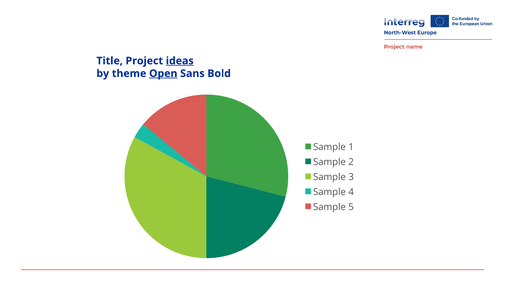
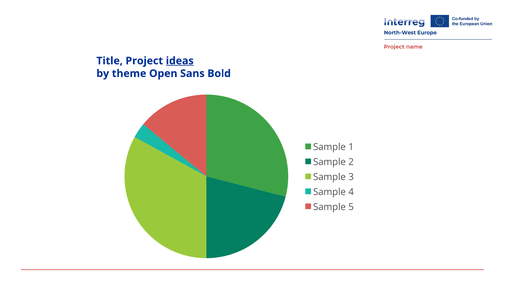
Open underline: present -> none (163, 74)
